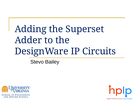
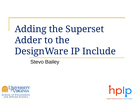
Circuits: Circuits -> Include (99, 52)
